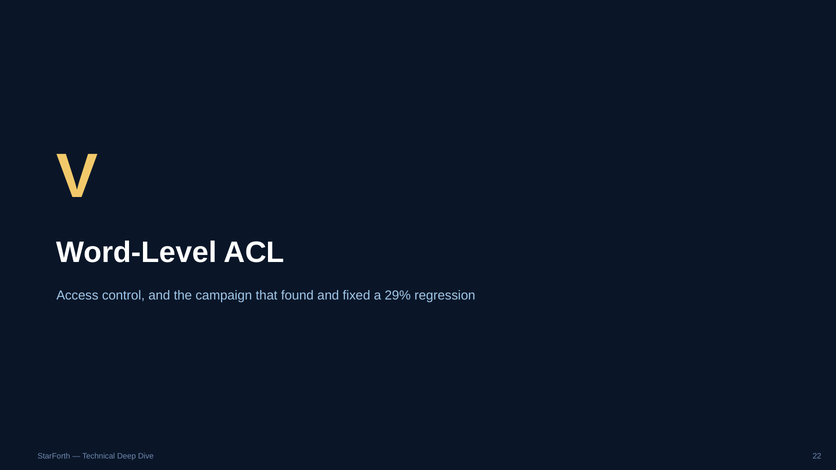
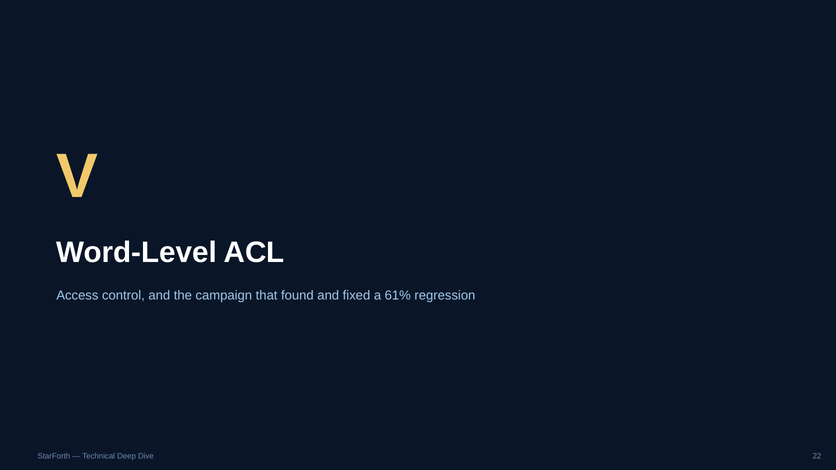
29%: 29% -> 61% (398, 296)
